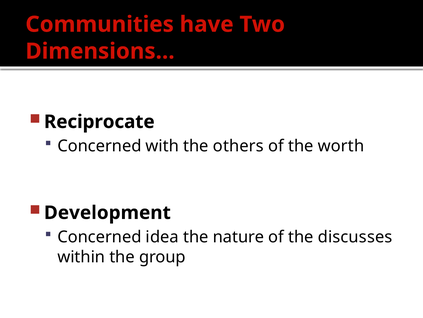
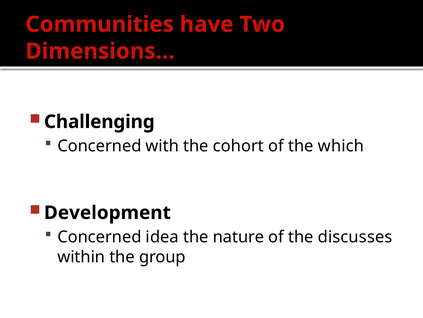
Reciprocate: Reciprocate -> Challenging (99, 122)
others: others -> cohort (238, 146)
worth: worth -> which (341, 146)
